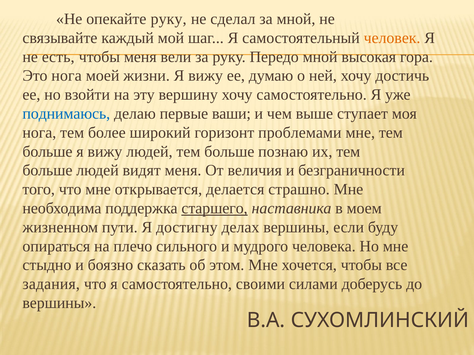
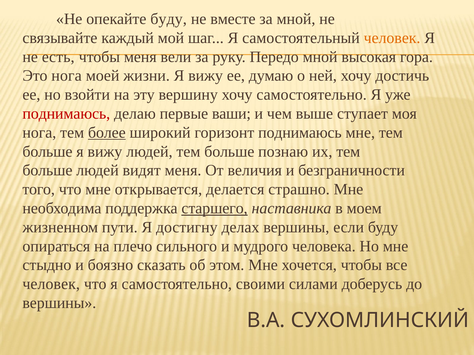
опекайте руку: руку -> буду (169, 19)
сделал: сделал -> вместе (233, 19)
поднимаюсь colour: blue -> red (66, 114)
более underline: none -> present (107, 133)
горизонт проблемами: проблемами -> поднимаюсь (300, 133)
задания: задания -> человек (51, 284)
